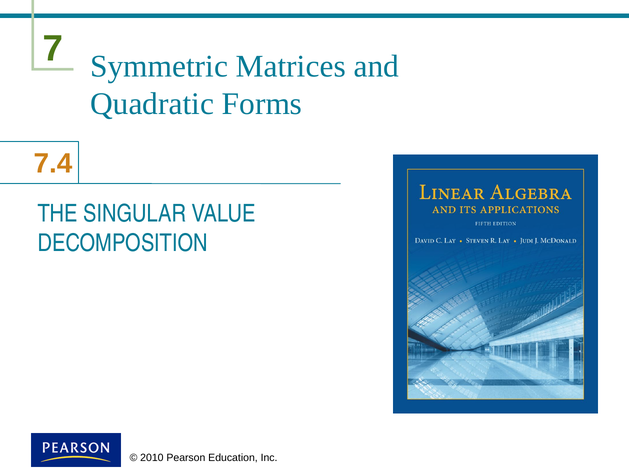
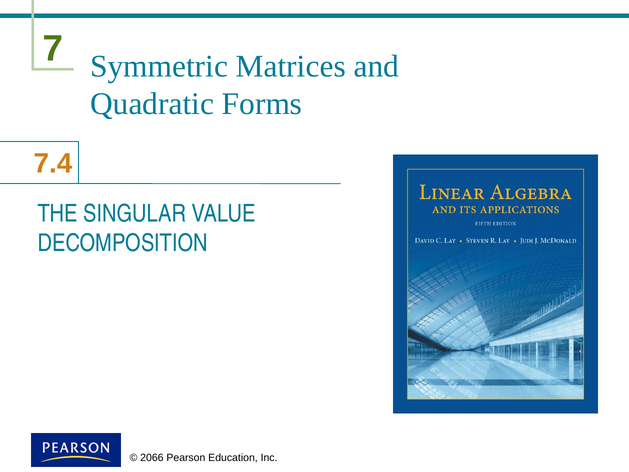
2010: 2010 -> 2066 (152, 458)
